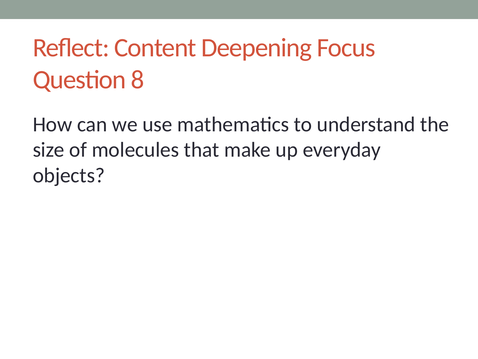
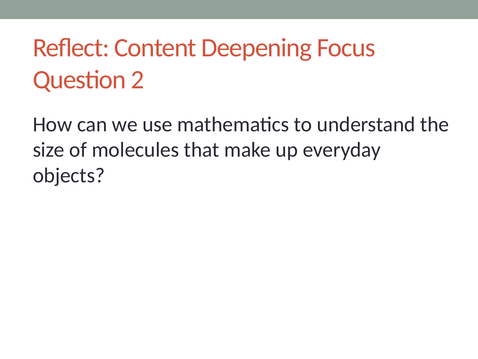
8: 8 -> 2 (137, 80)
